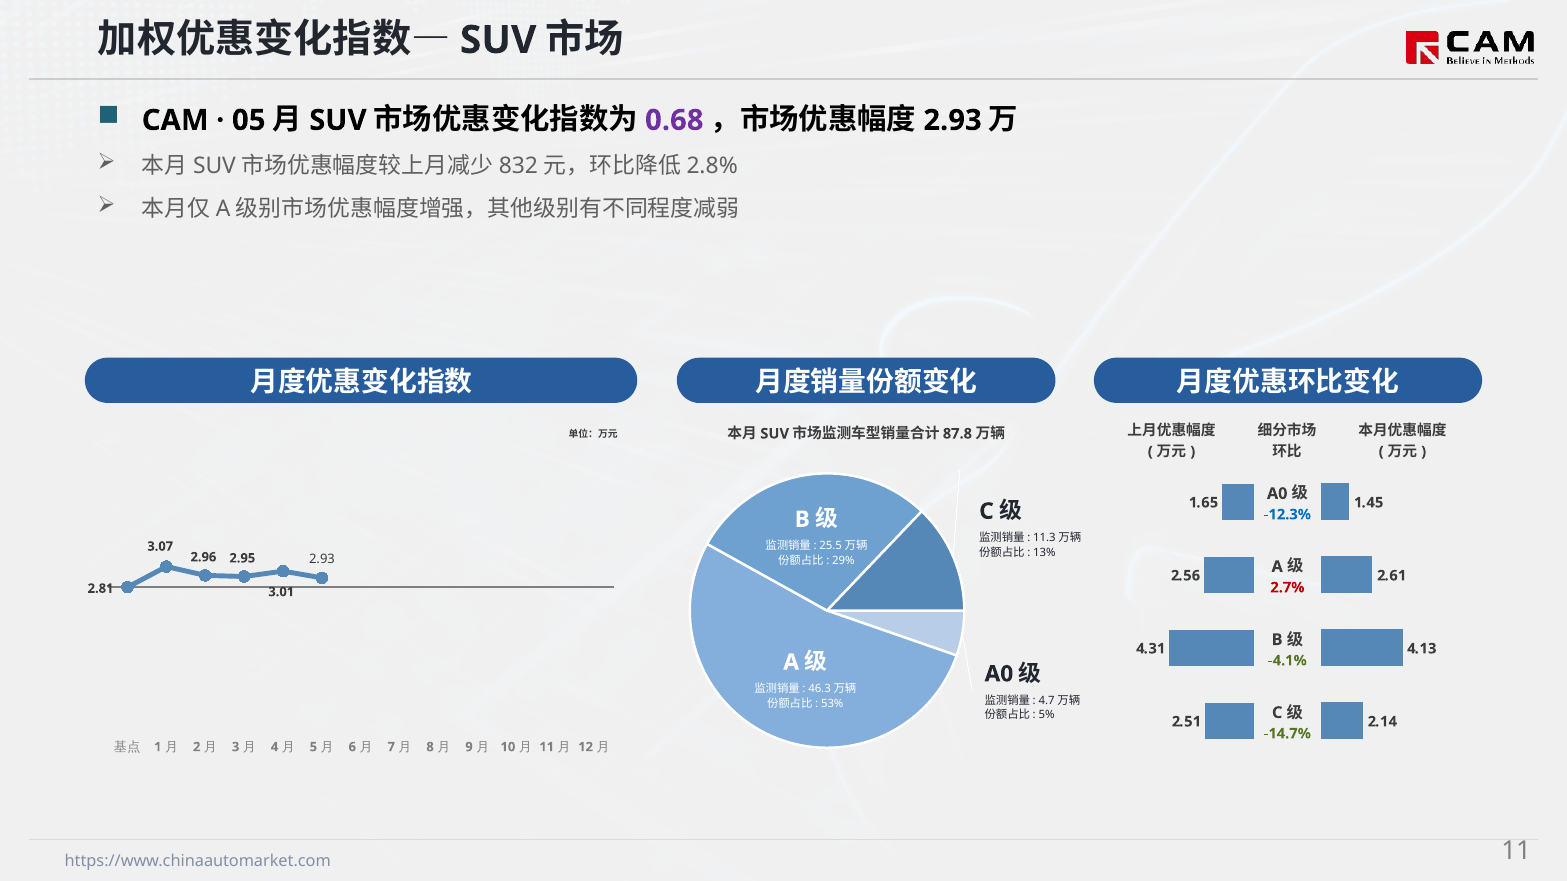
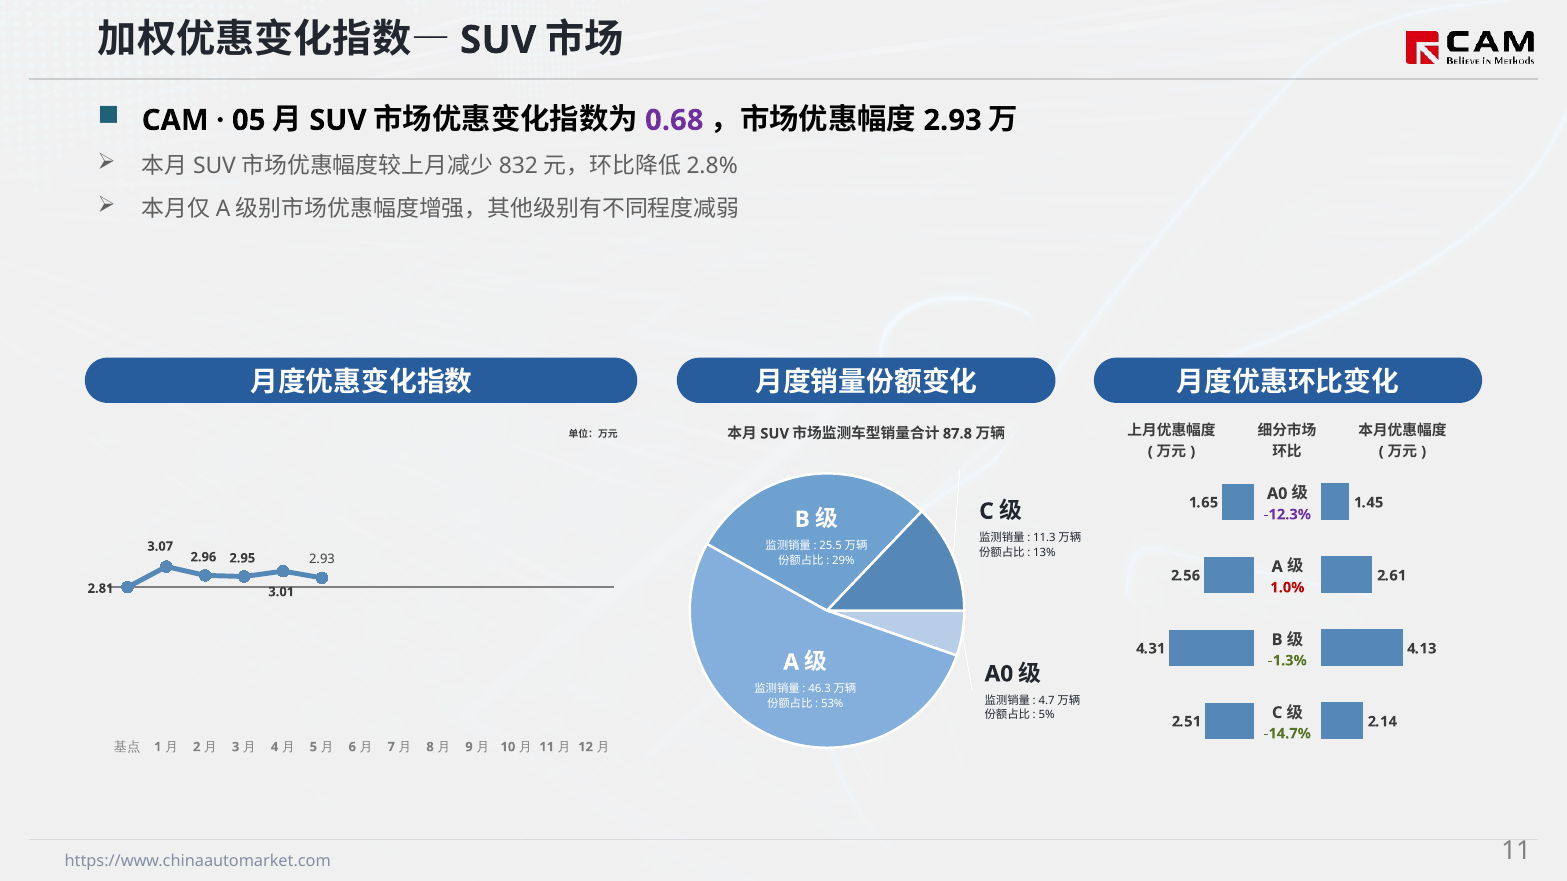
-12.3% colour: blue -> purple (1287, 515)
2.7%: 2.7% -> 1.0% (1287, 588)
-4.1%: -4.1% -> -1.3% (1287, 661)
